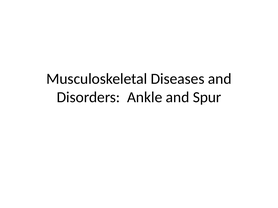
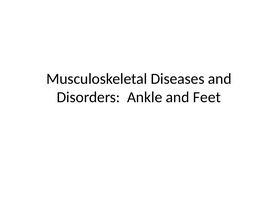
Spur: Spur -> Feet (207, 97)
